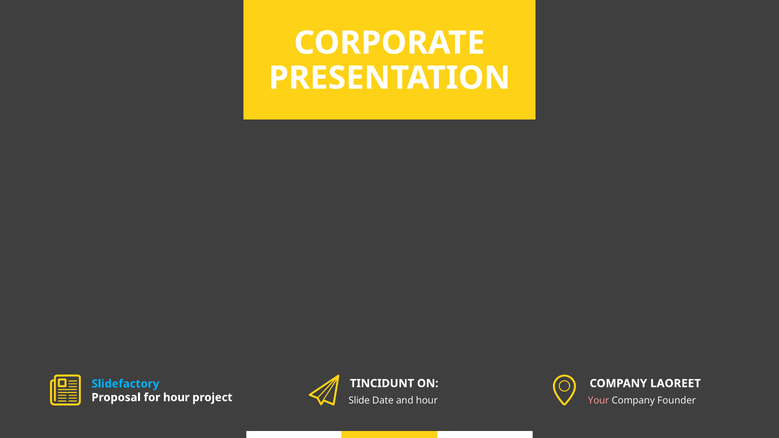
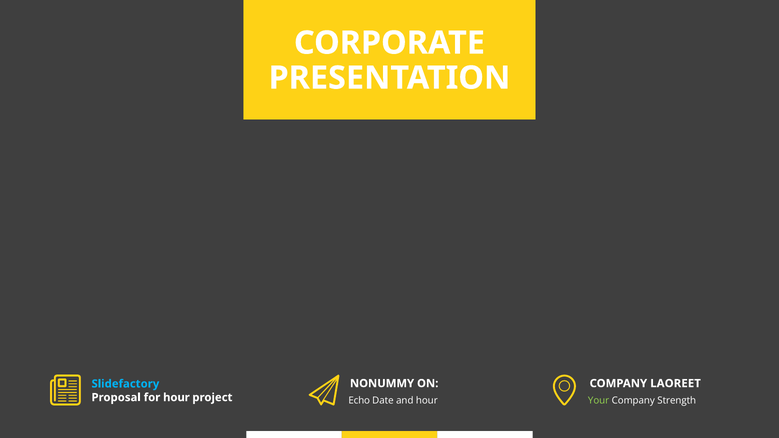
TINCIDUNT: TINCIDUNT -> NONUMMY (382, 384)
Slide: Slide -> Echo (359, 401)
Your colour: pink -> light green (599, 401)
Founder: Founder -> Strength (677, 401)
